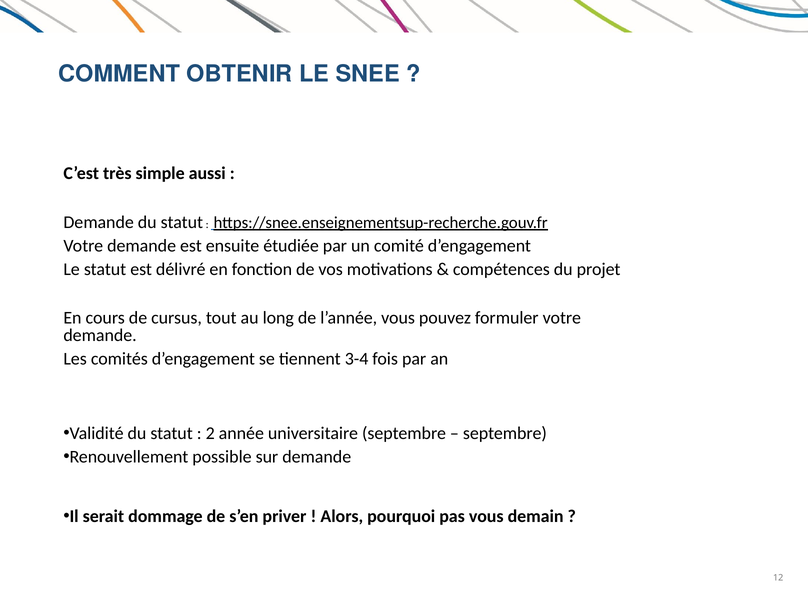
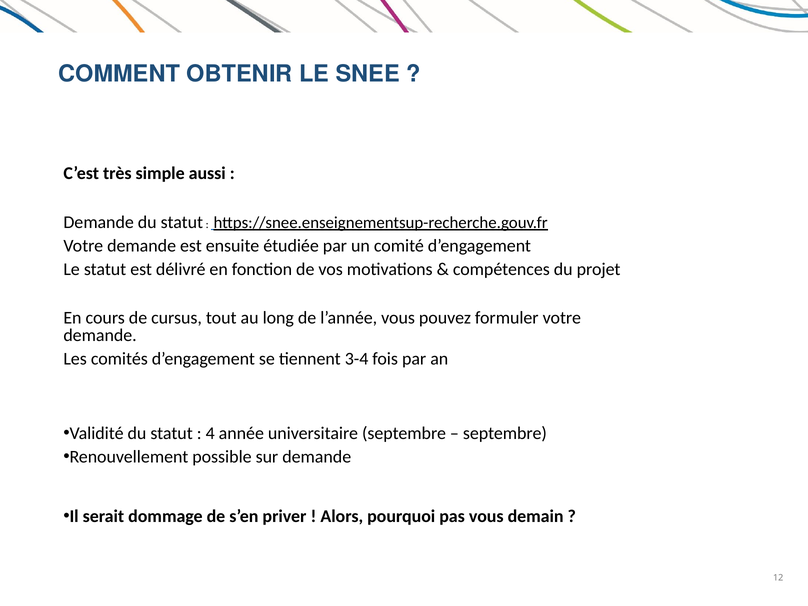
2: 2 -> 4 (210, 433)
